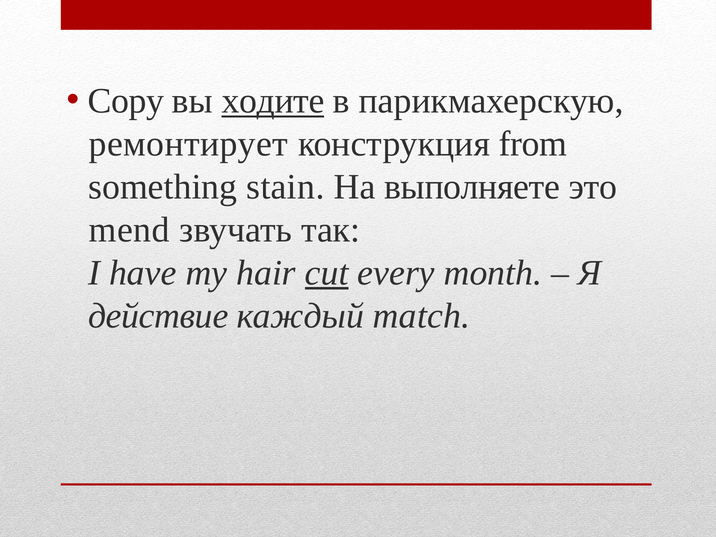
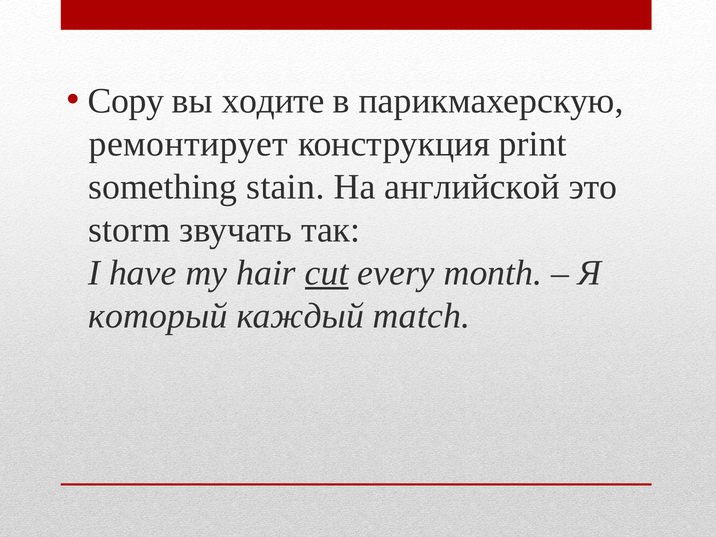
ходите underline: present -> none (273, 101)
from: from -> print (533, 144)
выполняете: выполняете -> английской (472, 187)
mend: mend -> storm (129, 230)
действие: действие -> который (158, 316)
